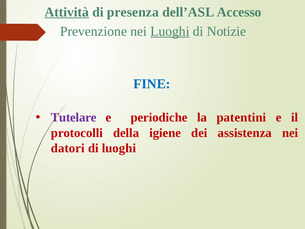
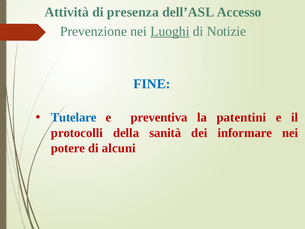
Attività underline: present -> none (67, 12)
Tutelare colour: purple -> blue (74, 117)
periodiche: periodiche -> preventiva (159, 117)
igiene: igiene -> sanità (165, 133)
assistenza: assistenza -> informare (245, 133)
datori: datori -> potere (68, 148)
di luoghi: luoghi -> alcuni (119, 148)
